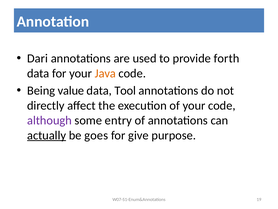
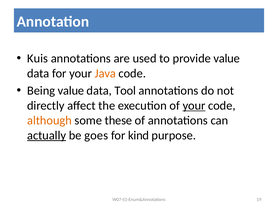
Dari: Dari -> Kuis (38, 58)
provide forth: forth -> value (227, 58)
your underline: none -> present (194, 105)
although colour: purple -> orange (49, 120)
entry: entry -> these (118, 120)
give: give -> kind (139, 135)
